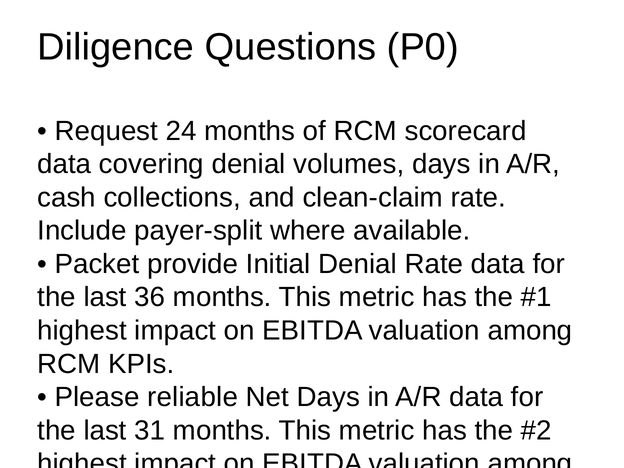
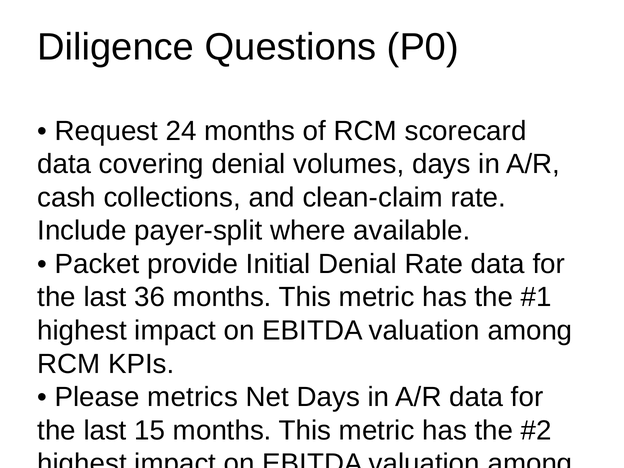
reliable: reliable -> metrics (193, 397)
31: 31 -> 15 (150, 430)
